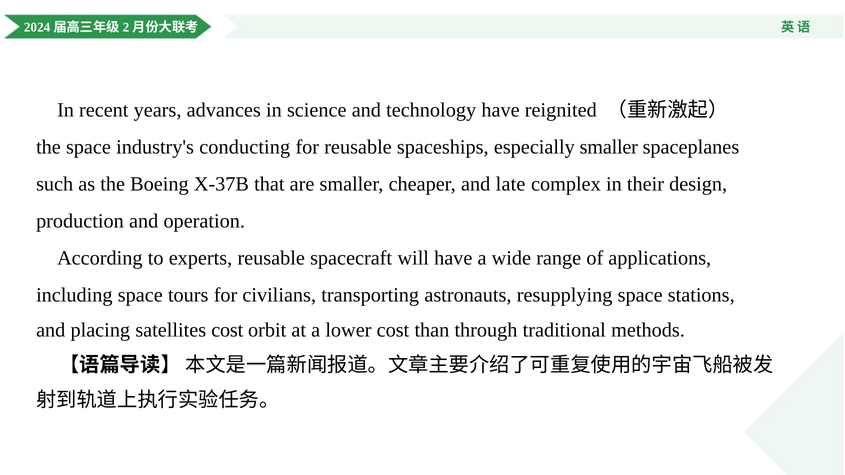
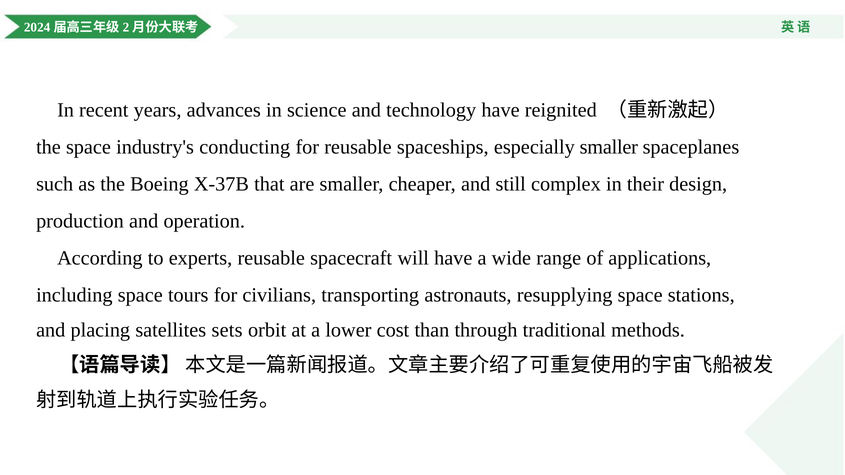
late: late -> still (511, 184)
satellites cost: cost -> sets (227, 330)
